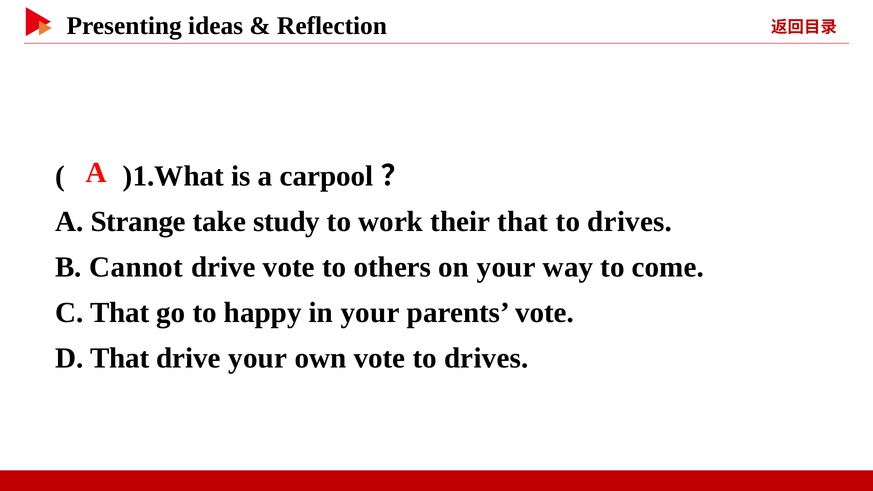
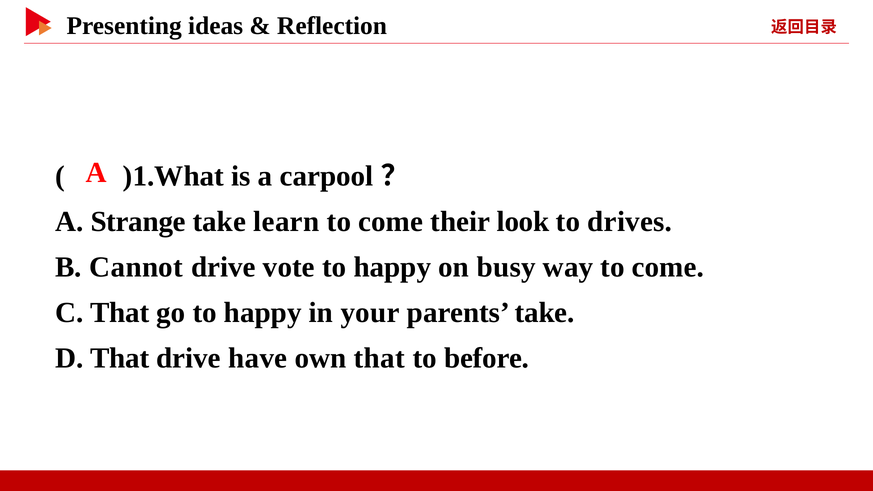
study: study -> learn (286, 222)
work: work -> come (391, 222)
their that: that -> look (523, 222)
others: others -> happy (392, 267)
on your: your -> busy (506, 267)
parents vote: vote -> take (545, 313)
drive your: your -> have (258, 358)
own vote: vote -> that (379, 358)
drives: drives -> before (487, 358)
